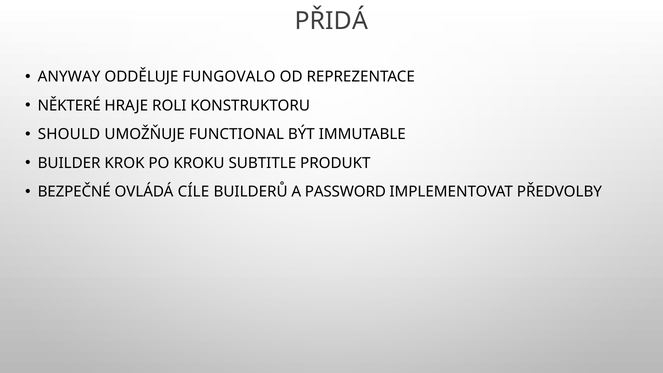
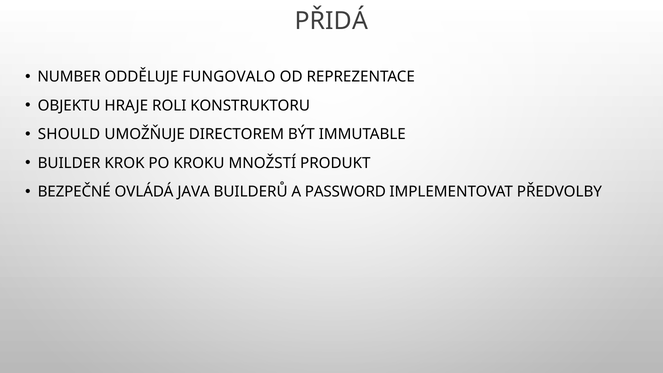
ANYWAY: ANYWAY -> NUMBER (69, 77)
NĚKTERÉ: NĚKTERÉ -> OBJEKTU (69, 106)
FUNCTIONAL: FUNCTIONAL -> DIRECTOREM (236, 134)
SUBTITLE: SUBTITLE -> MNOŽSTÍ (262, 163)
CÍLE: CÍLE -> JAVA (194, 192)
